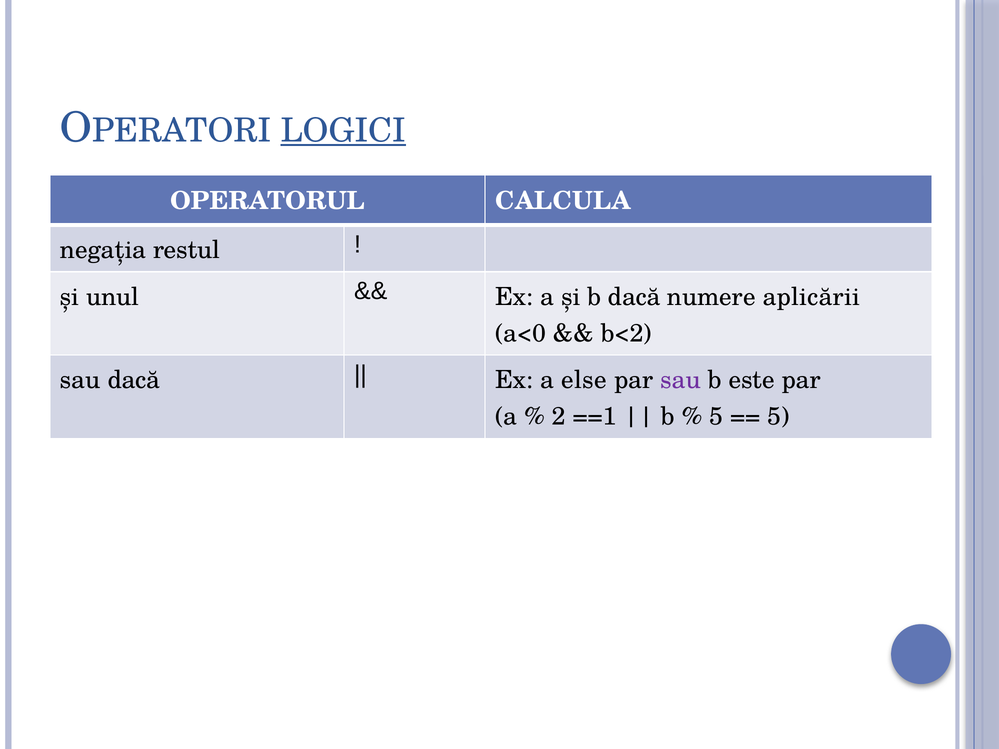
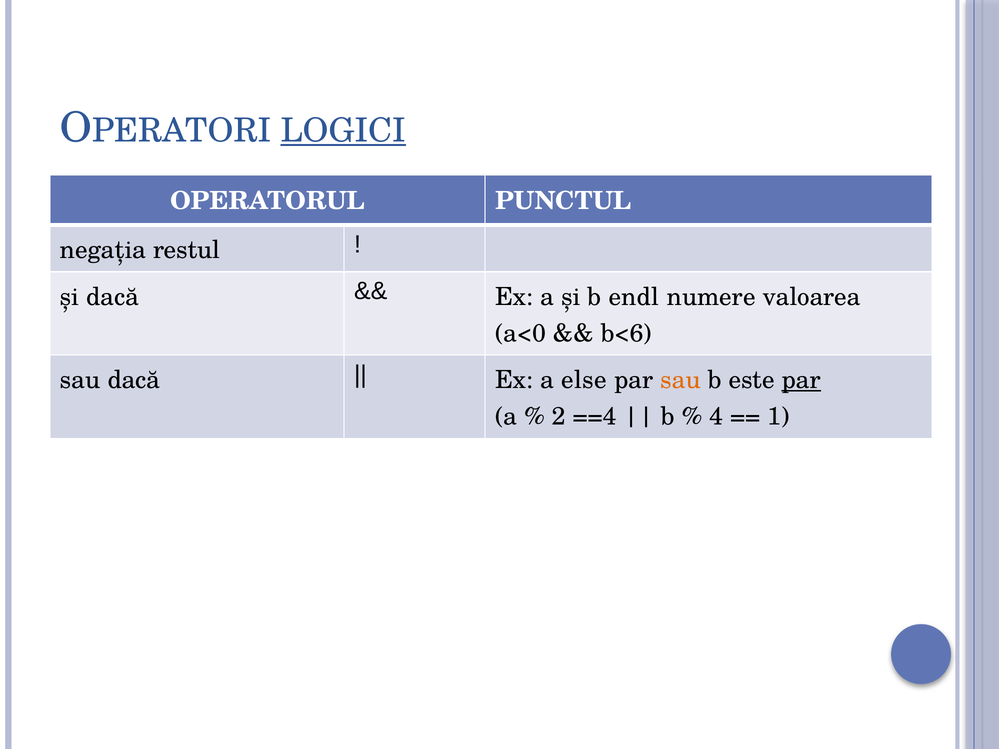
CALCULA: CALCULA -> PUNCTUL (563, 201)
și unul: unul -> dacă (113, 297)
b dacă: dacă -> endl (634, 297)
aplicării: aplicării -> valoarea (811, 297)
b<2: b<2 -> b<6 (626, 334)
sau colour: purple -> orange (681, 380)
par underline: none -> present (801, 380)
==1: ==1 -> ==4 (595, 417)
5: 5 -> 4 (716, 417)
5: 5 -> 1 (778, 417)
